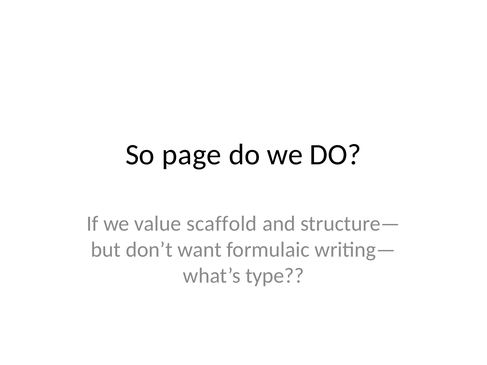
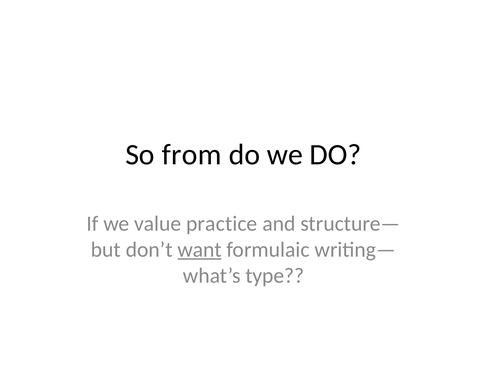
page: page -> from (192, 155)
scaffold: scaffold -> practice (222, 224)
want underline: none -> present (200, 250)
